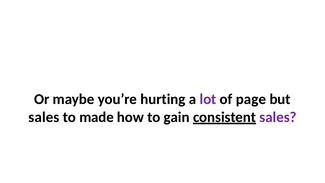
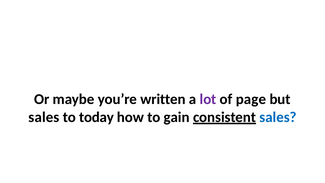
hurting: hurting -> written (163, 99)
made: made -> today (97, 117)
sales colour: purple -> blue (278, 117)
